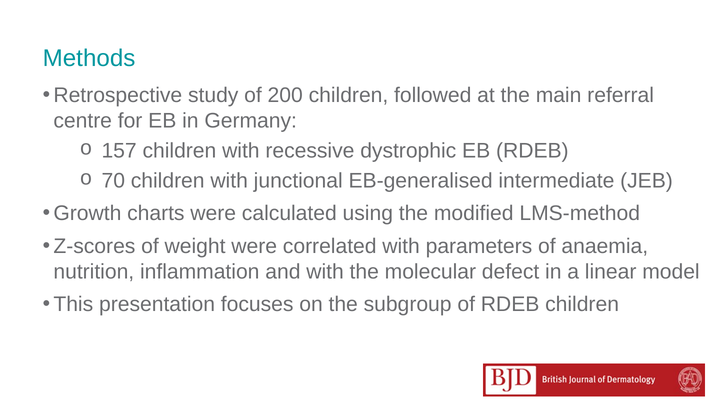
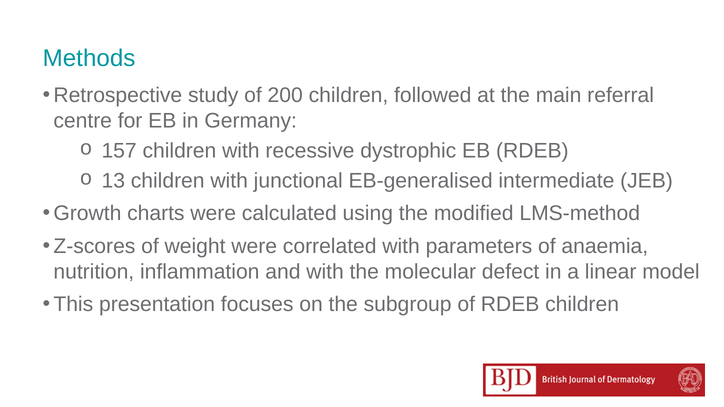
70: 70 -> 13 (113, 181)
